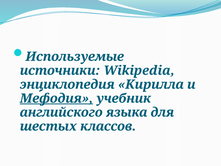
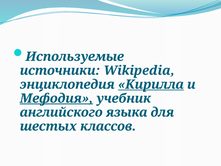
Кирилла underline: none -> present (151, 84)
